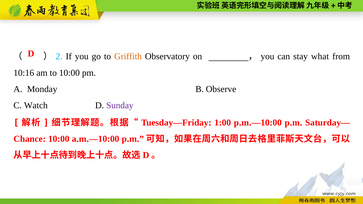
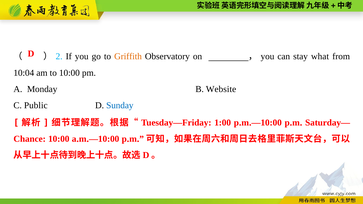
10:16: 10:16 -> 10:04 (24, 73)
Observe: Observe -> Website (221, 89)
Watch: Watch -> Public (36, 106)
Sunday colour: purple -> blue (120, 106)
